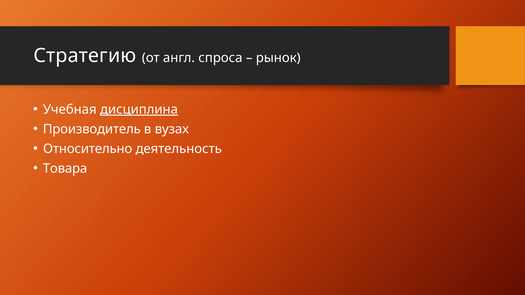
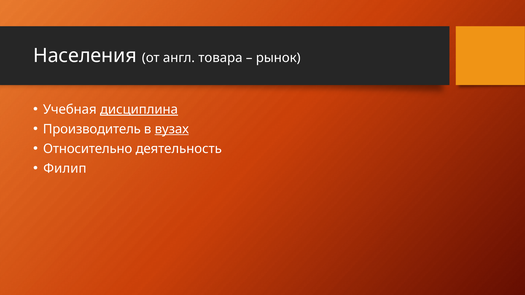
Стратегию: Стратегию -> Населения (85, 56)
спроса: спроса -> товара (220, 58)
вузах underline: none -> present (172, 129)
Товара: Товара -> Филип (65, 169)
